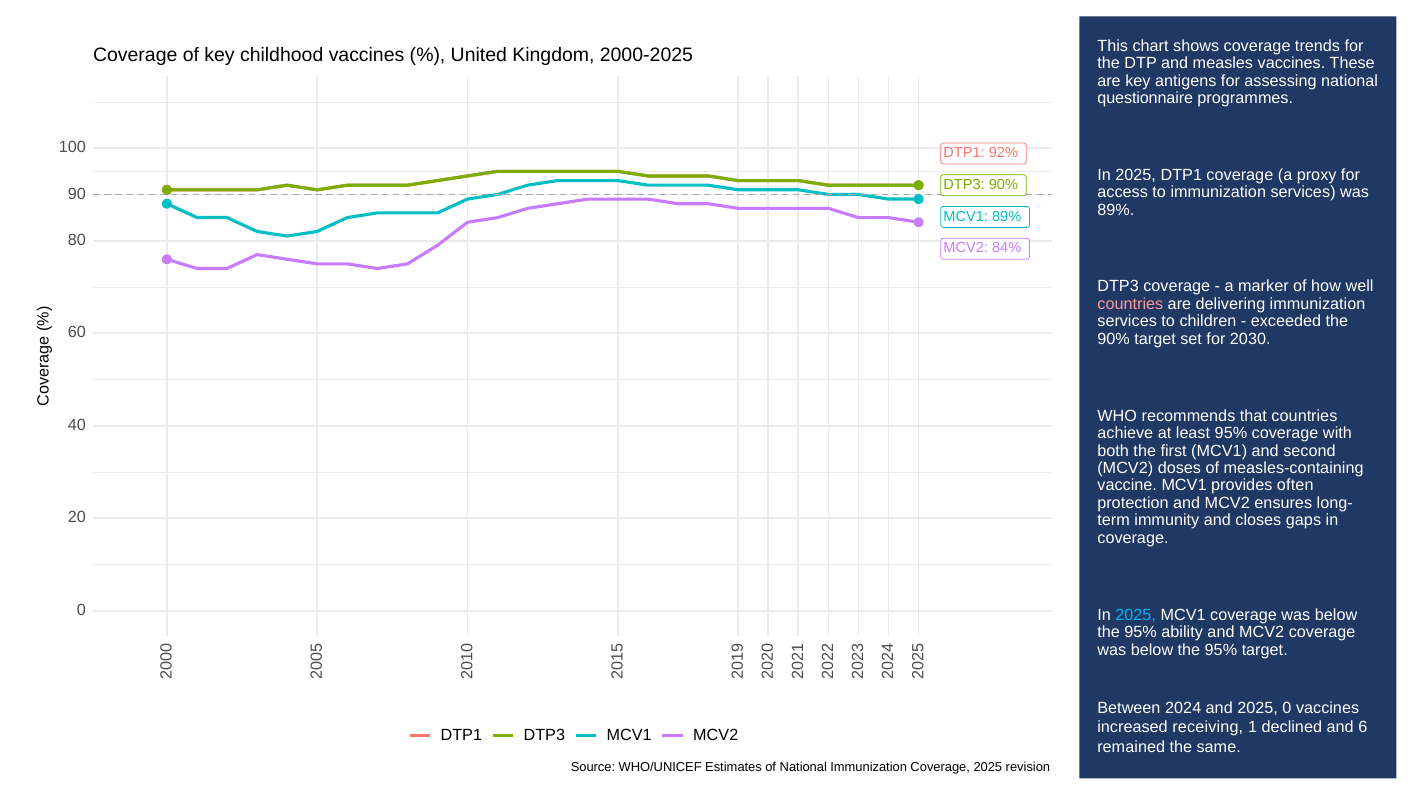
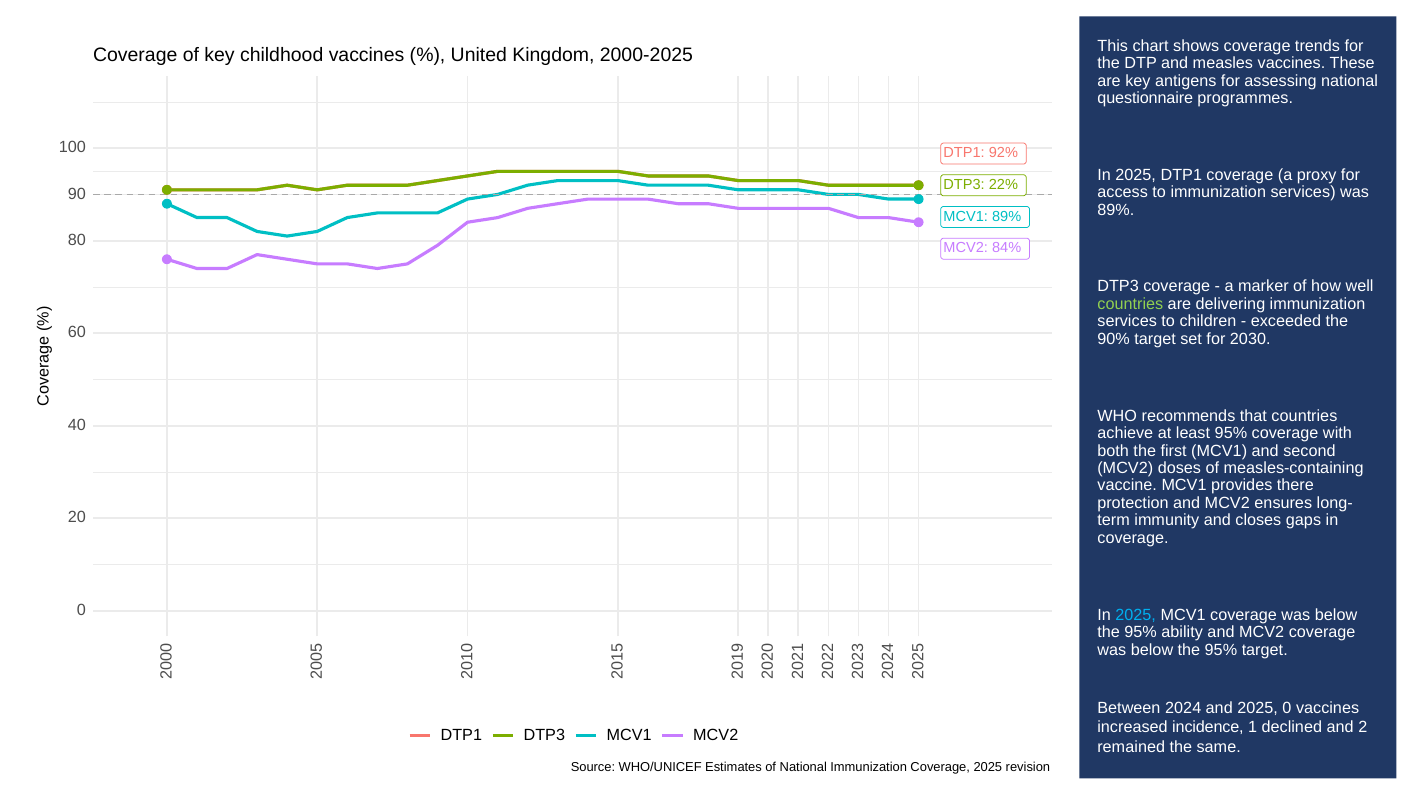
DTP3 90%: 90% -> 22% (1003, 185)
countries colour: pink -> light green (1130, 304)
often: often -> there (1295, 486)
receiving: receiving -> incidence (1208, 728)
and 6: 6 -> 2 (1363, 728)
